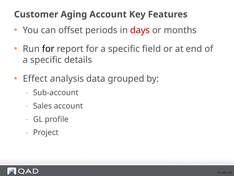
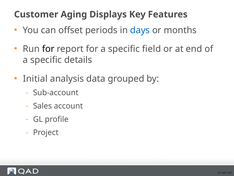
Aging Account: Account -> Displays (108, 14)
days colour: red -> blue (140, 30)
Effect: Effect -> Initial (35, 78)
